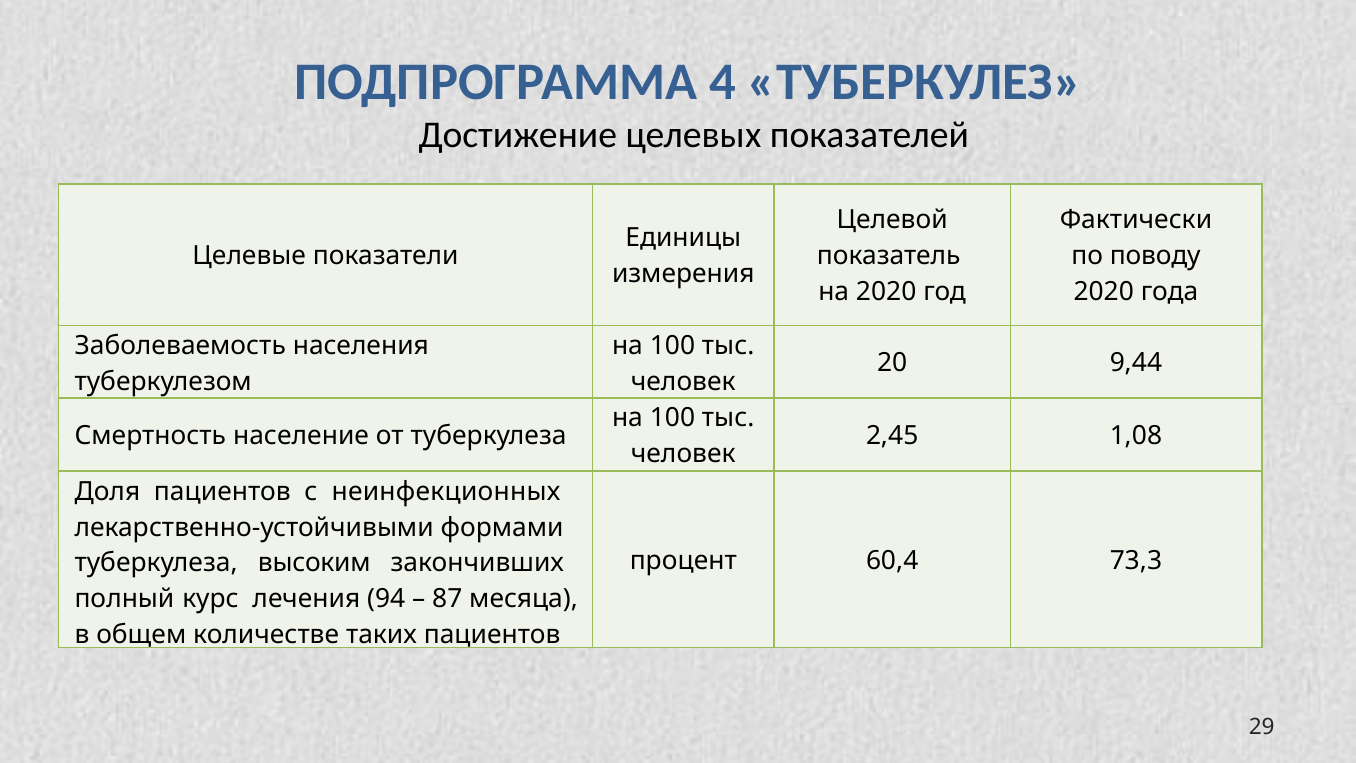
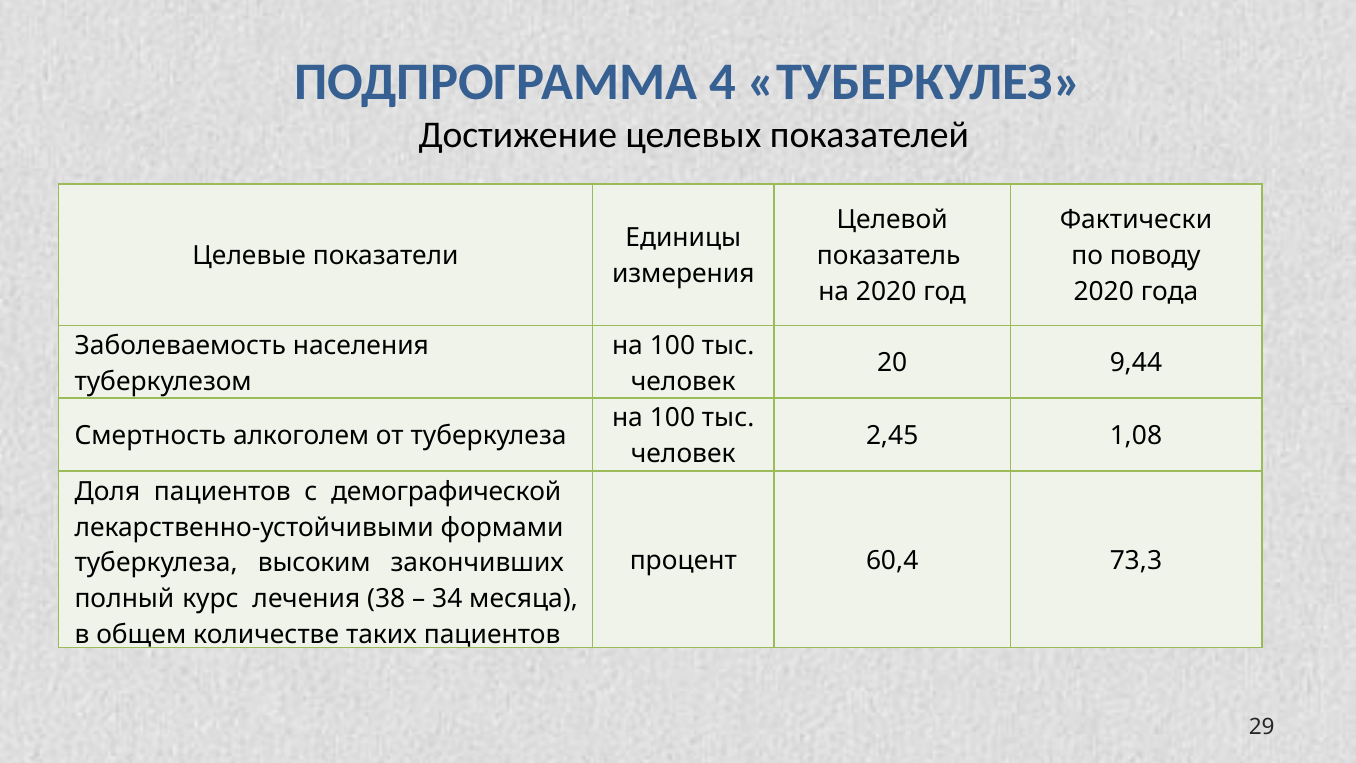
население: население -> алкоголем (301, 436)
неинфекционных: неинфекционных -> демографической (446, 491)
94: 94 -> 38 (386, 599)
87: 87 -> 34 (447, 599)
